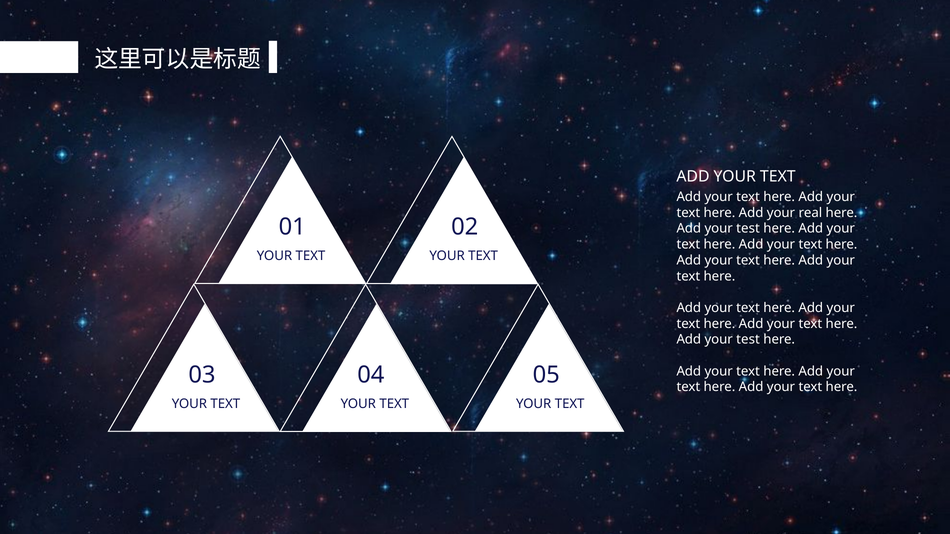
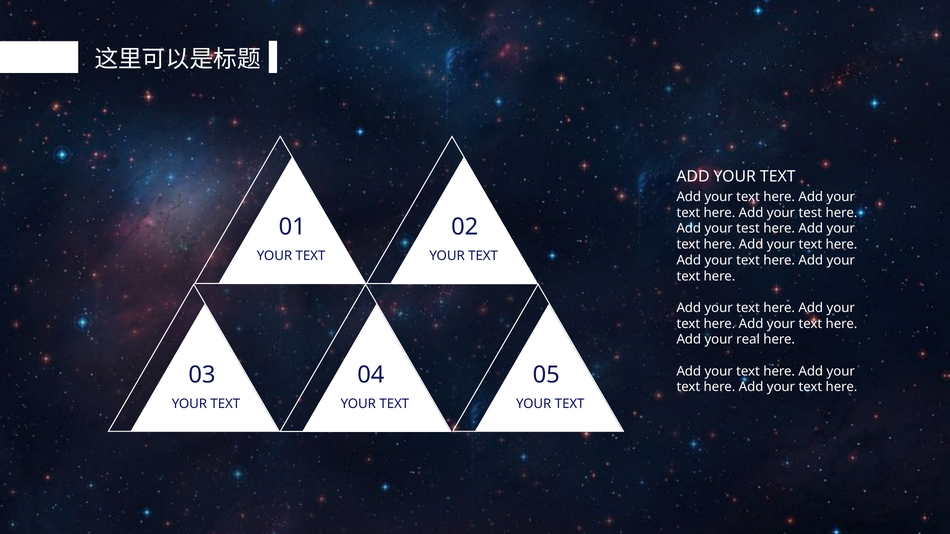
real: real -> test (810, 213)
test: test -> real (748, 340)
